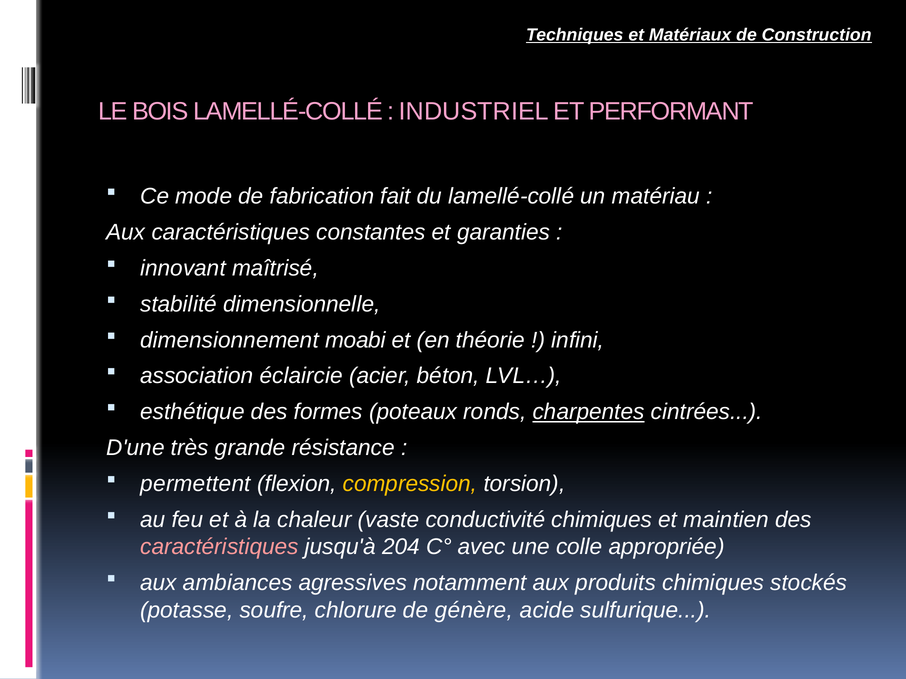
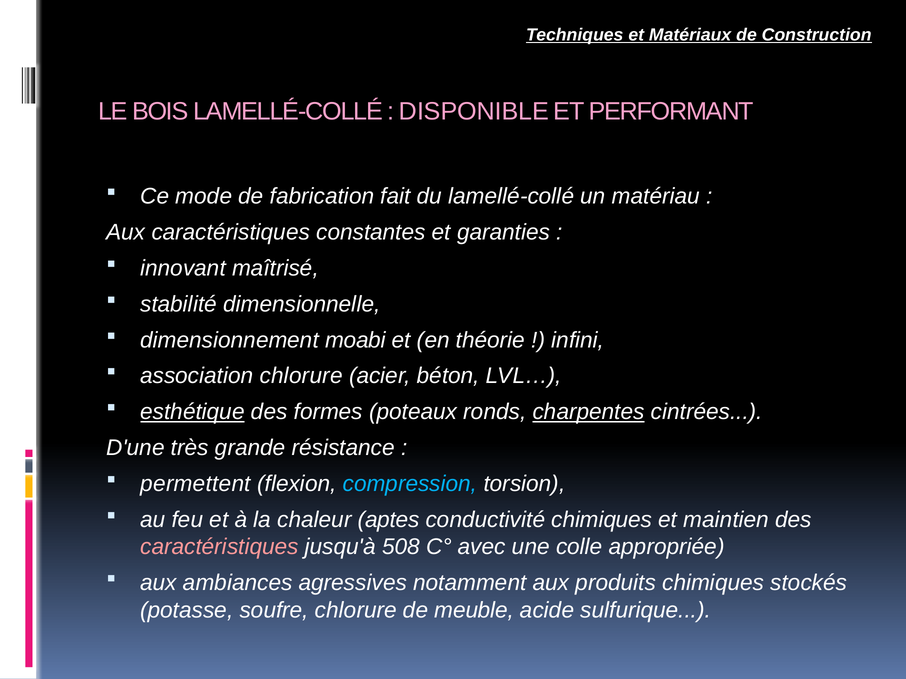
INDUSTRIEL: INDUSTRIEL -> DISPONIBLE (474, 111)
association éclaircie: éclaircie -> chlorure (301, 376)
esthétique underline: none -> present (192, 412)
compression colour: yellow -> light blue (410, 484)
vaste: vaste -> aptes (389, 520)
204: 204 -> 508 (401, 547)
génère: génère -> meuble (474, 611)
